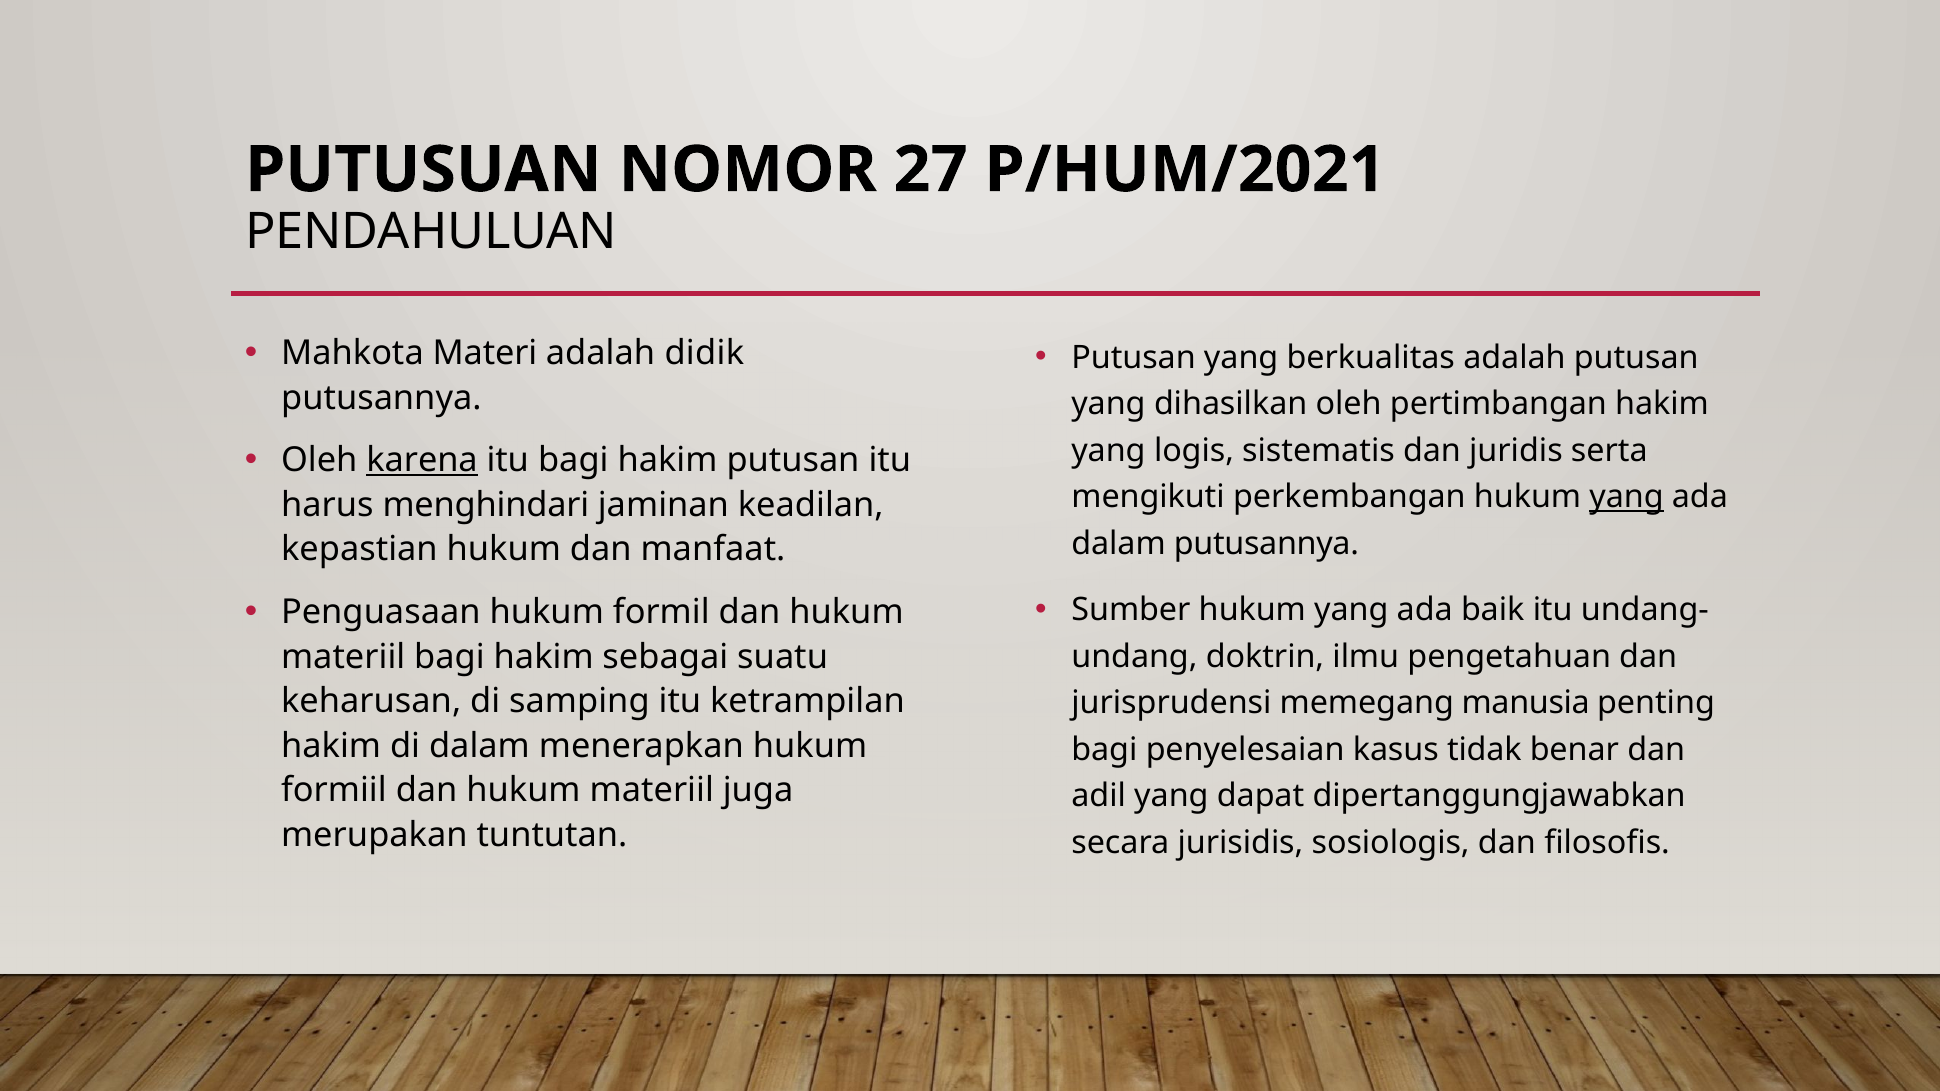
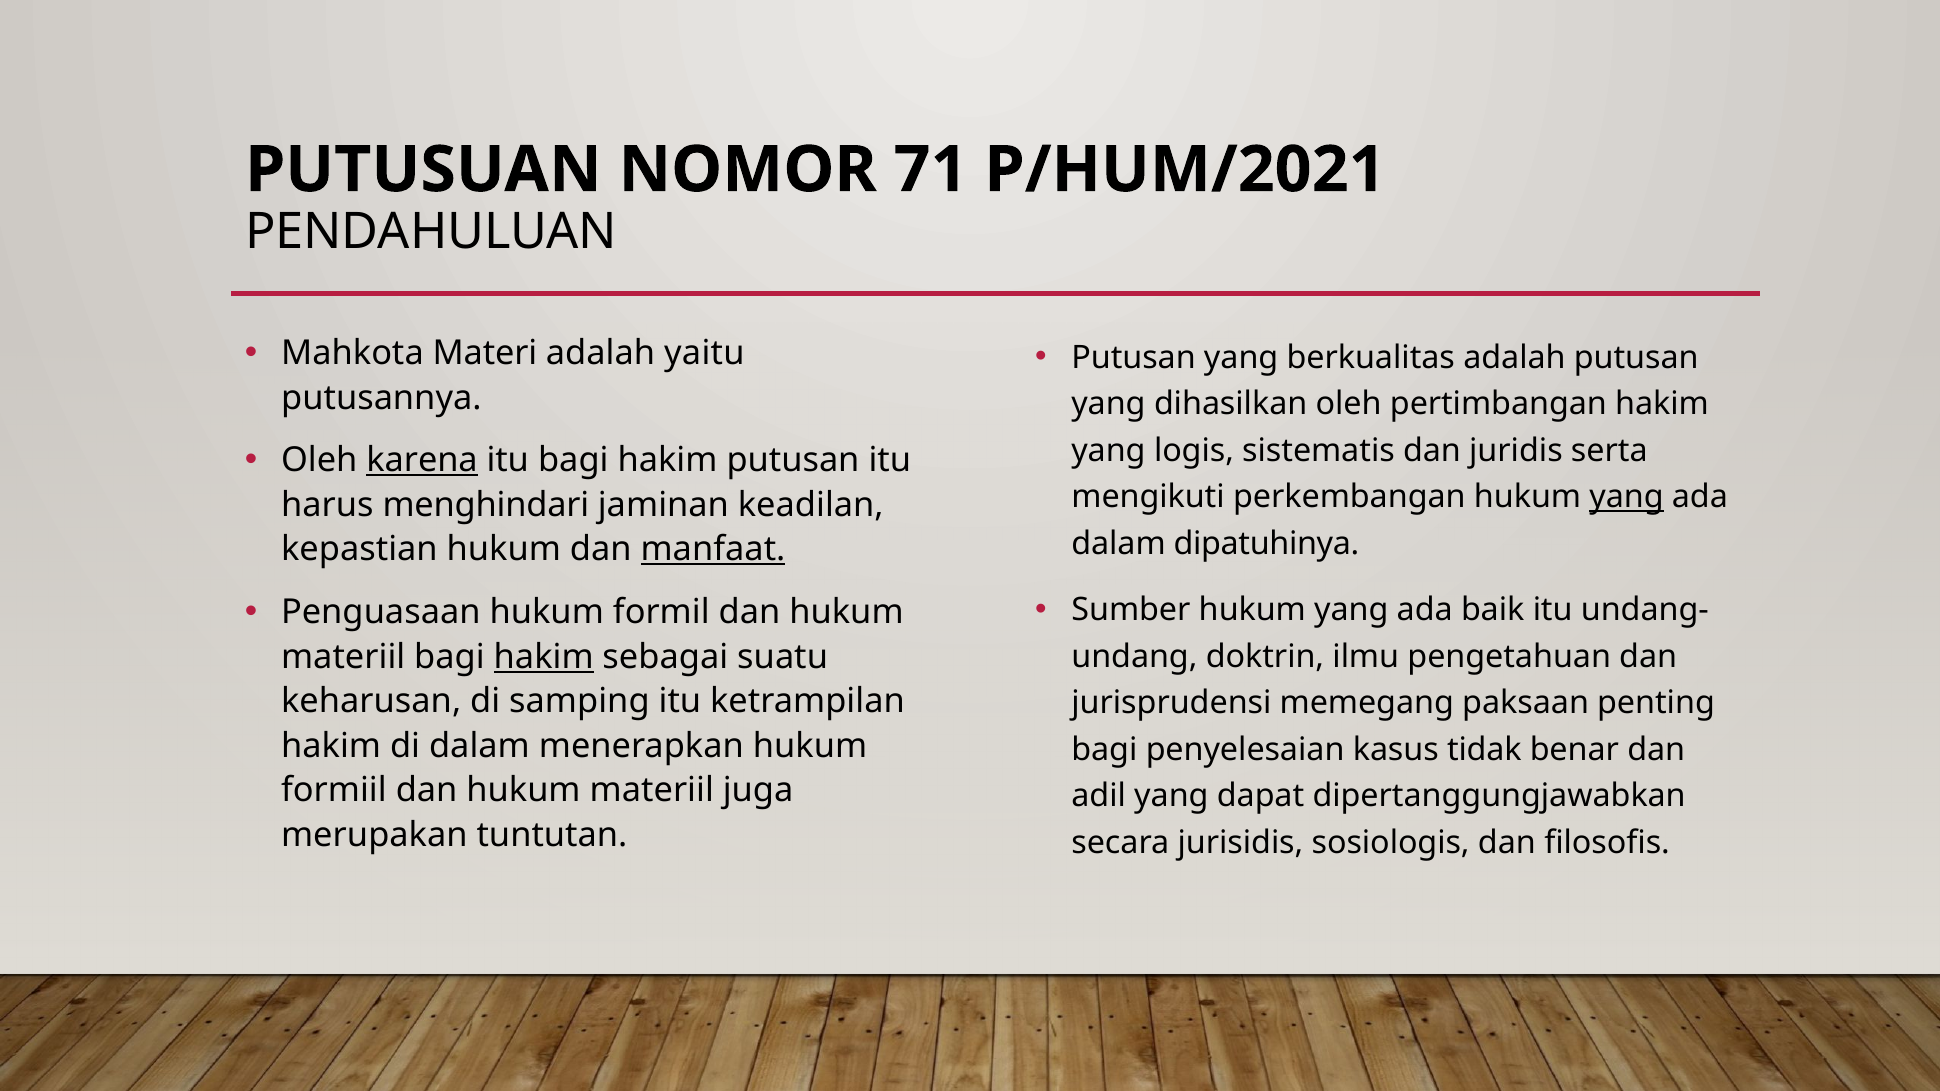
27: 27 -> 71 (931, 170)
didik: didik -> yaitu (704, 354)
dalam putusannya: putusannya -> dipatuhinya (1266, 544)
manfaat underline: none -> present (713, 550)
hakim underline: none -> present (544, 657)
manusia: manusia -> paksaan (1526, 703)
